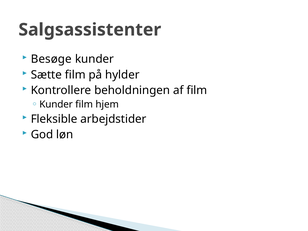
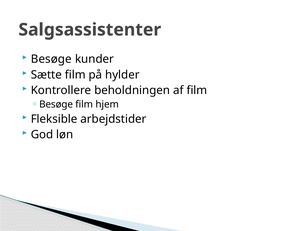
Kunder: Kunder -> Besøge (56, 104)
